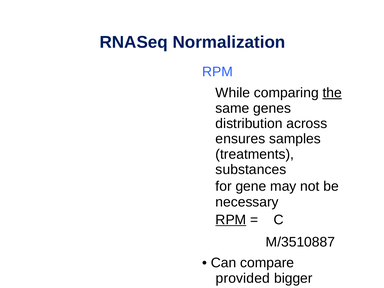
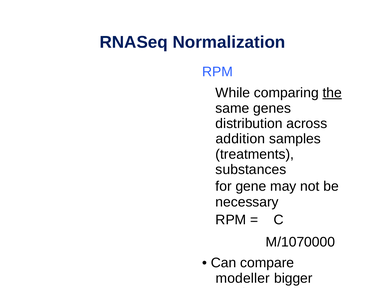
ensures: ensures -> addition (240, 139)
RPM underline: present -> none (231, 220)
M/3510887: M/3510887 -> M/1070000 (300, 242)
provided: provided -> modeller (243, 278)
